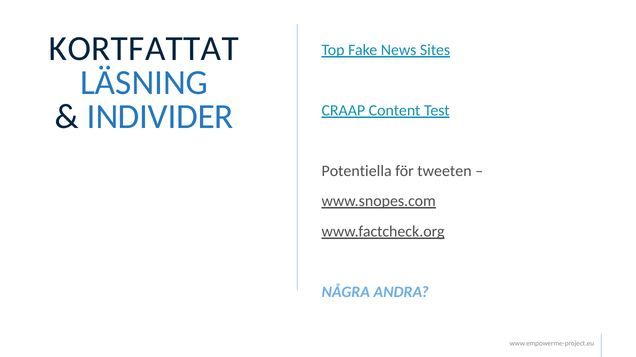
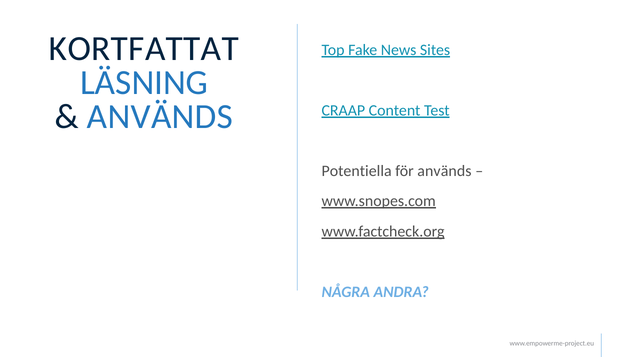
INDIVIDER: INDIVIDER -> ANVÄNDS (160, 117)
för tweeten: tweeten -> används (444, 171)
